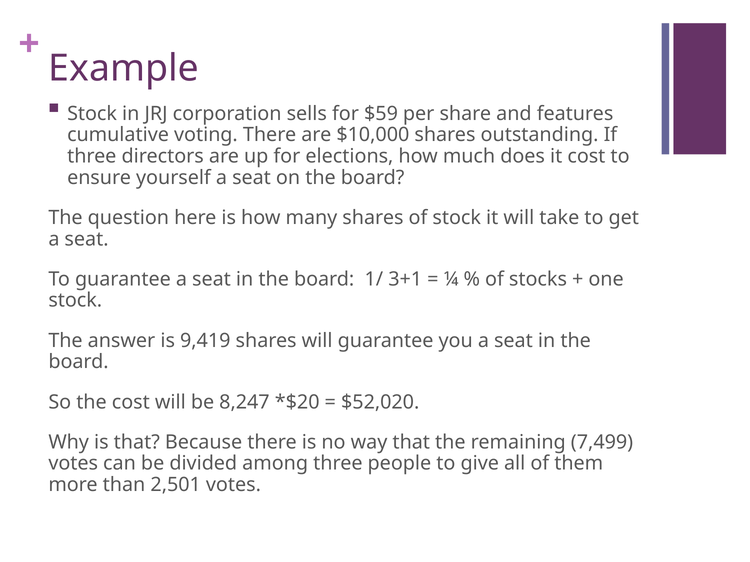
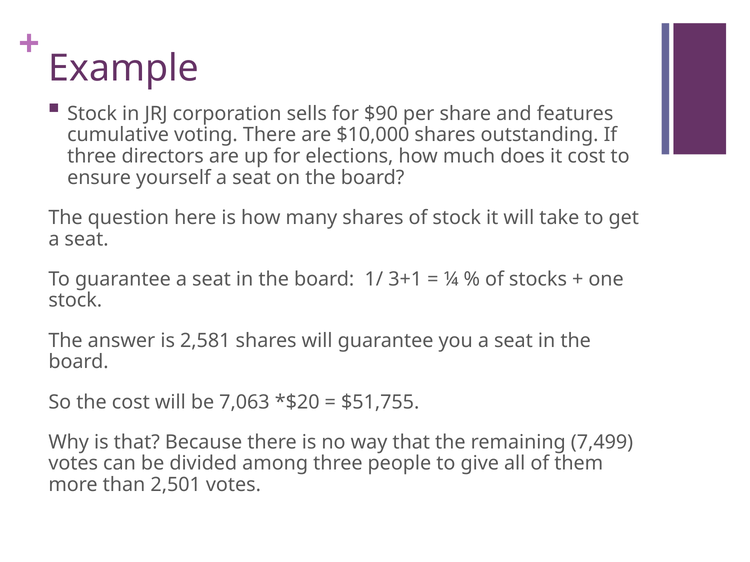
$59: $59 -> $90 (381, 114)
9,419: 9,419 -> 2,581 (205, 341)
8,247: 8,247 -> 7,063 (244, 402)
$52,020: $52,020 -> $51,755 (380, 402)
